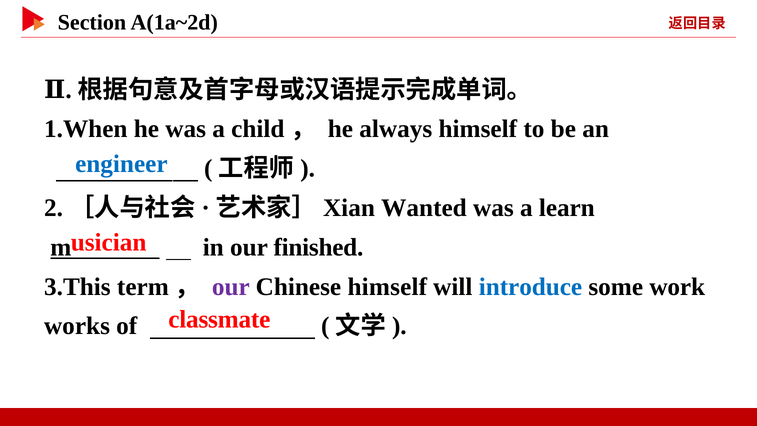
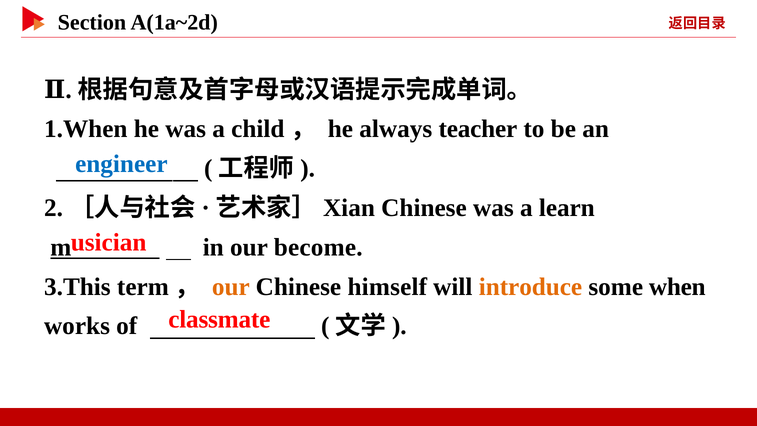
always himself: himself -> teacher (478, 129)
Wanted: Wanted -> Chinese (424, 208)
finished: finished -> become (318, 247)
our colour: purple -> orange (231, 287)
introduce colour: blue -> orange (530, 287)
work: work -> when (677, 287)
